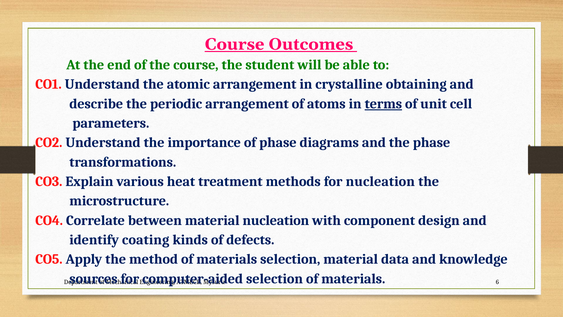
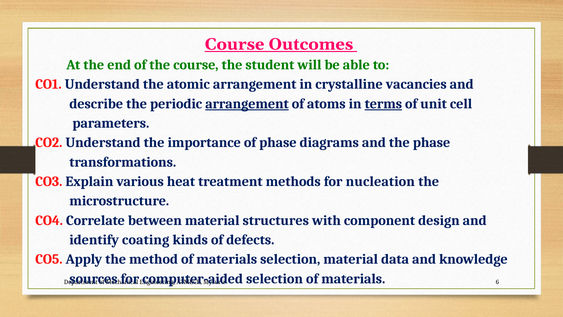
obtaining: obtaining -> vacancies (416, 84)
arrangement underline: none -> present (247, 104)
material nucleation: nucleation -> structures (276, 220)
